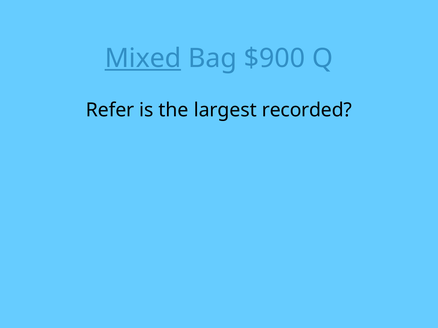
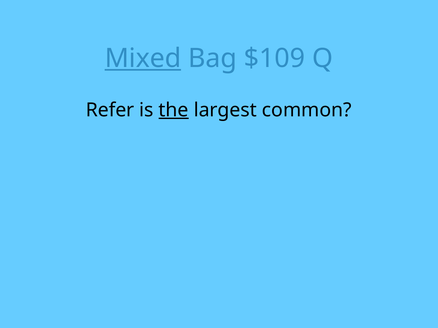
$900: $900 -> $109 (275, 58)
the underline: none -> present (174, 110)
recorded: recorded -> common (307, 110)
